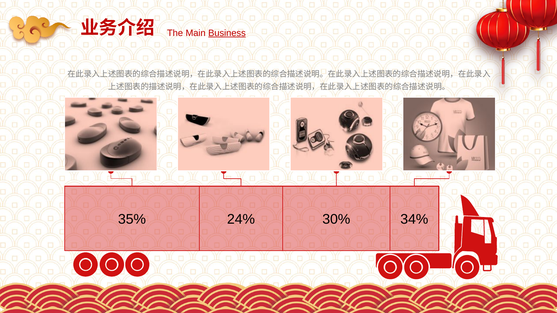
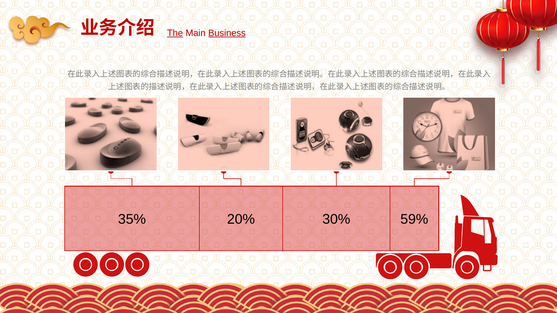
The underline: none -> present (175, 33)
24%: 24% -> 20% (241, 220)
34%: 34% -> 59% (414, 220)
